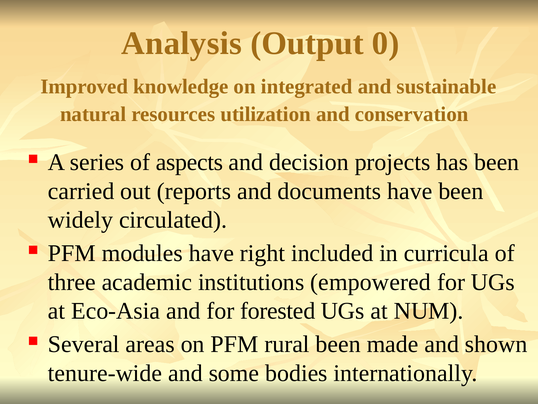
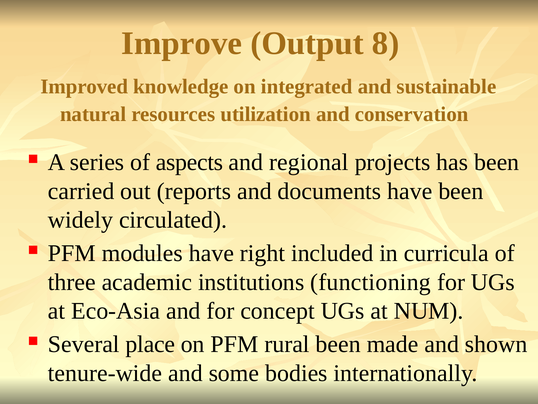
Analysis: Analysis -> Improve (182, 43)
0: 0 -> 8 (386, 43)
decision: decision -> regional (309, 162)
empowered: empowered -> functioning (371, 282)
forested: forested -> concept (278, 310)
areas: areas -> place (150, 344)
